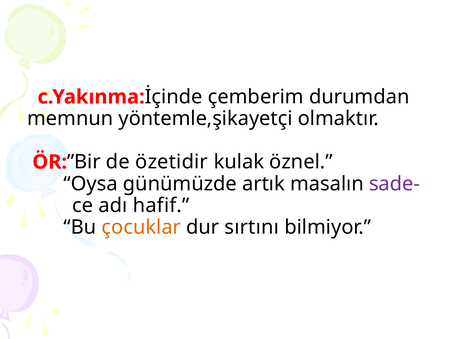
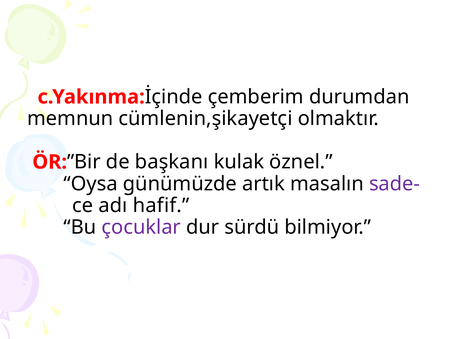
yöntemle,şikayetçi: yöntemle,şikayetçi -> cümlenin,şikayetçi (206, 119)
özetidir: özetidir -> başkanı (172, 162)
çocuklar colour: orange -> purple (141, 227)
sırtını: sırtını -> sürdü (252, 227)
